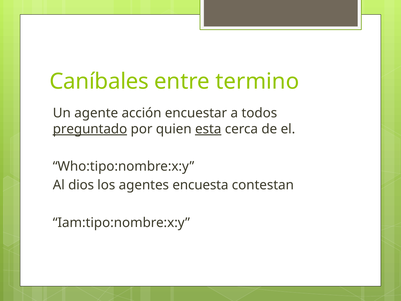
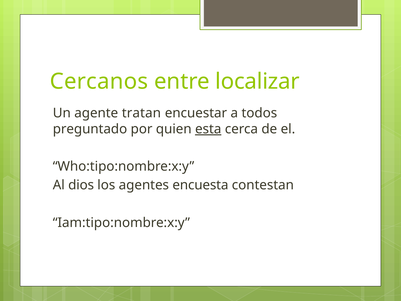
Caníbales: Caníbales -> Cercanos (99, 81)
termino: termino -> localizar (257, 81)
acción: acción -> tratan (141, 113)
preguntado underline: present -> none (90, 129)
